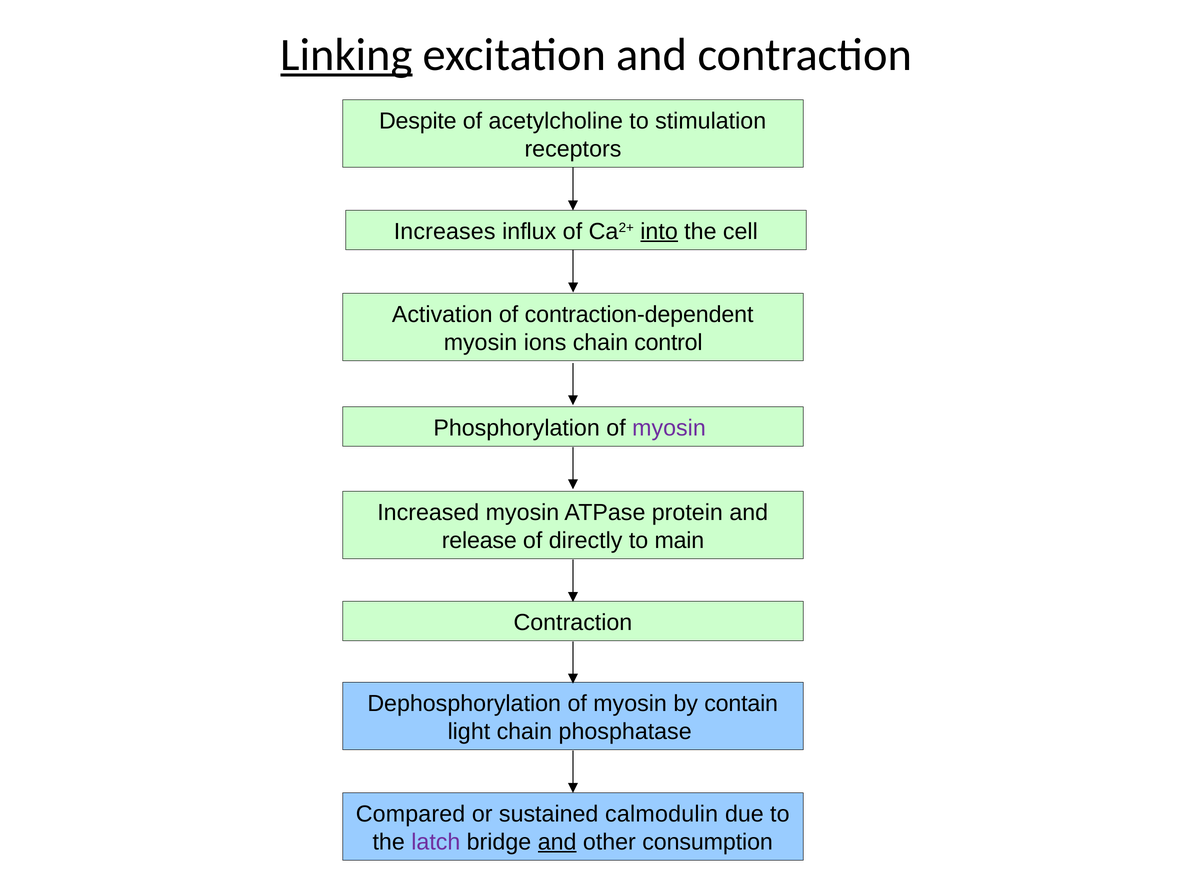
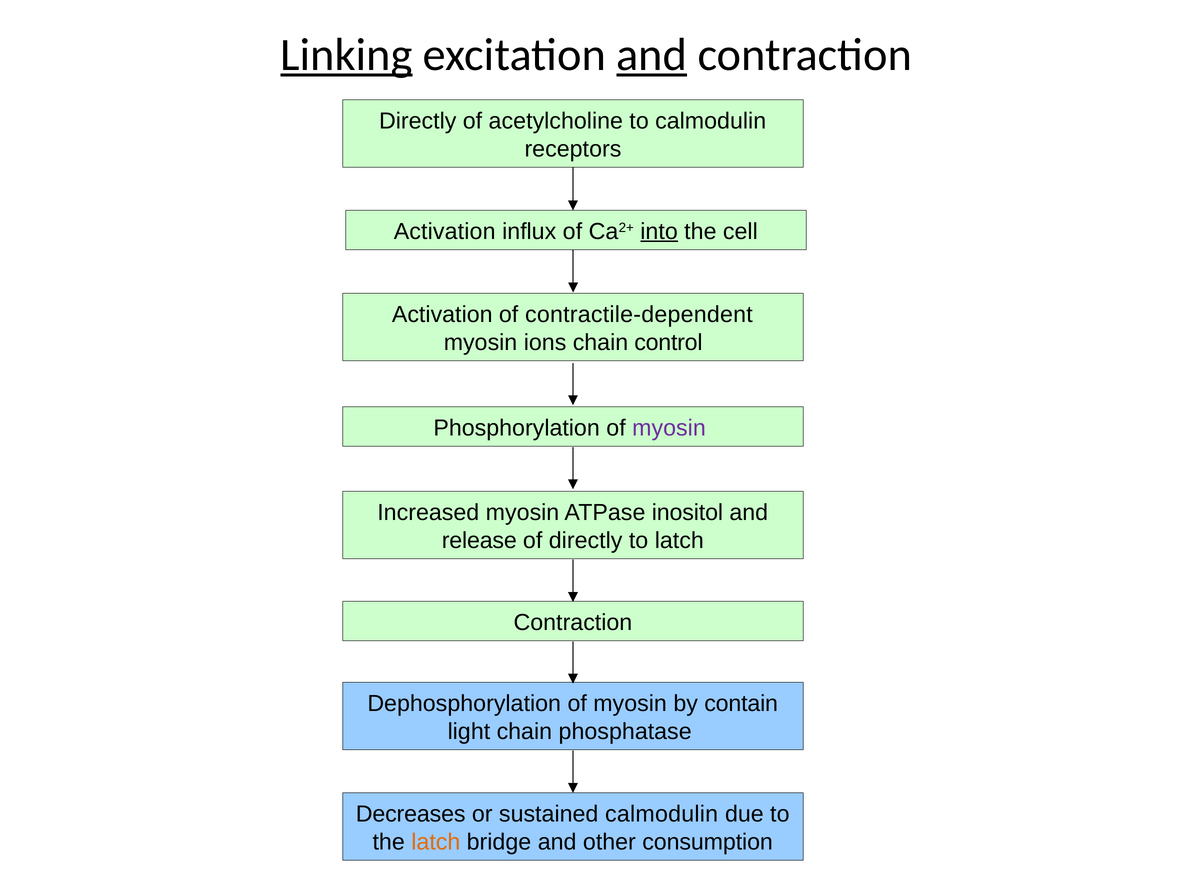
and underline: none -> present (652, 55)
Despite: Despite -> Directly (418, 121)
to stimulation: stimulation -> calmodulin (711, 121)
Increases: Increases -> Activation (445, 231)
contraction-dependent: contraction-dependent -> contractile-dependent (639, 315)
protein: protein -> inositol (687, 513)
to main: main -> latch (679, 541)
Compared: Compared -> Decreases (411, 814)
latch colour: purple -> orange (436, 842)
and underline: present -> none (557, 842)
